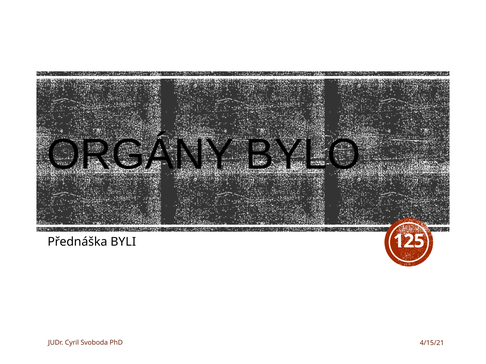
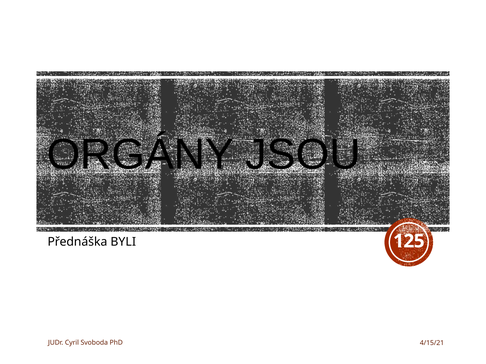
BYLO: BYLO -> JSOU (303, 155)
